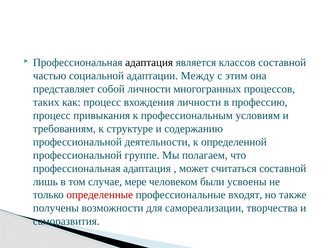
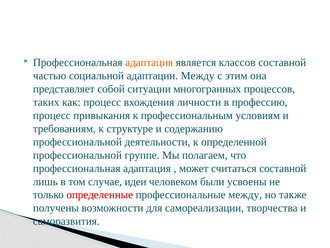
адаптация colour: black -> orange (149, 62)
собой личности: личности -> ситуации (149, 89)
мере: мере -> идеи (136, 181)
профессиональные входят: входят -> между (245, 194)
